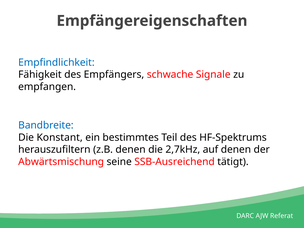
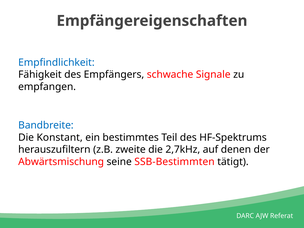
z.B denen: denen -> zweite (131, 150)
SSB-Ausreichend: SSB-Ausreichend -> SSB-Bestimmten (174, 162)
